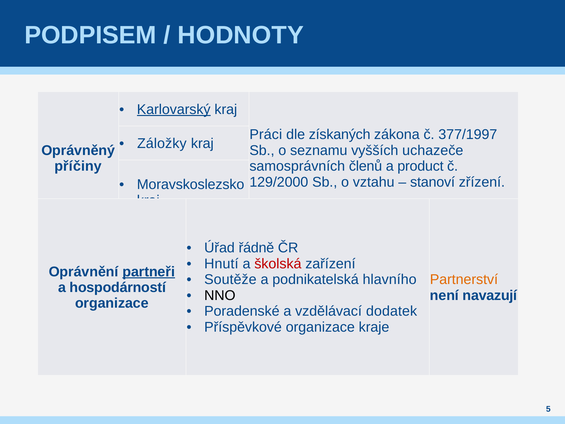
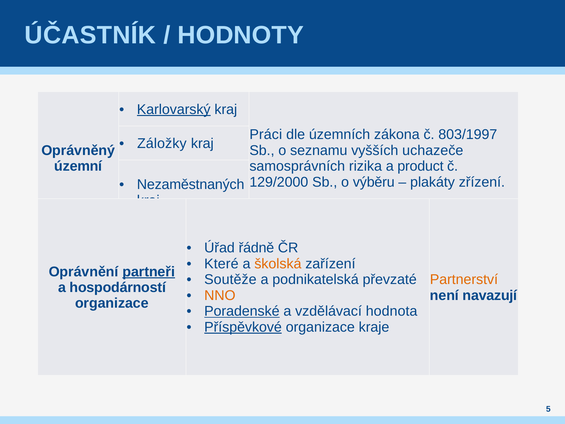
PODPISEM: PODPISEM -> ÚČASTNÍK (90, 35)
získaných: získaných -> územních (340, 135)
377/1997: 377/1997 -> 803/1997 (468, 135)
příčiny: příčiny -> územní (78, 166)
členů: členů -> rizika (365, 166)
vztahu: vztahu -> výběru (374, 182)
stanoví: stanoví -> plakáty (433, 182)
Moravskoslezsko: Moravskoslezsko -> Nezaměstnaných (191, 184)
Hnutí: Hnutí -> Které (221, 264)
školská colour: red -> orange (278, 264)
hlavního: hlavního -> převzaté (390, 279)
NNO colour: black -> orange (220, 295)
Poradenské underline: none -> present (242, 311)
dodatek: dodatek -> hodnota (392, 311)
Příspěvkové underline: none -> present (243, 327)
